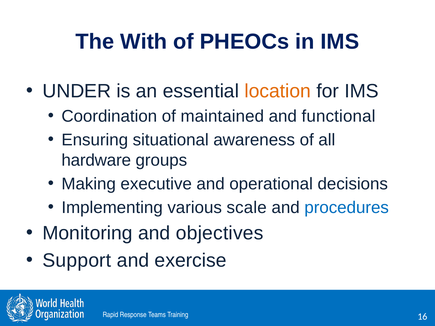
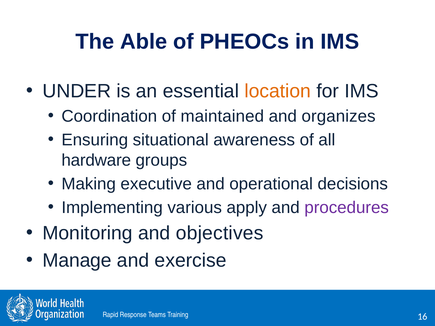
With: With -> Able (144, 42)
functional: functional -> organizes (339, 116)
scale: scale -> apply (247, 208)
procedures colour: blue -> purple (347, 208)
Support: Support -> Manage (77, 261)
